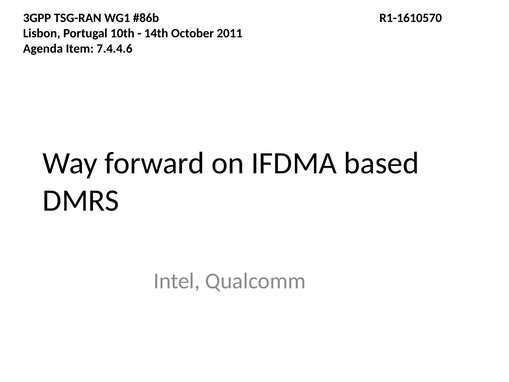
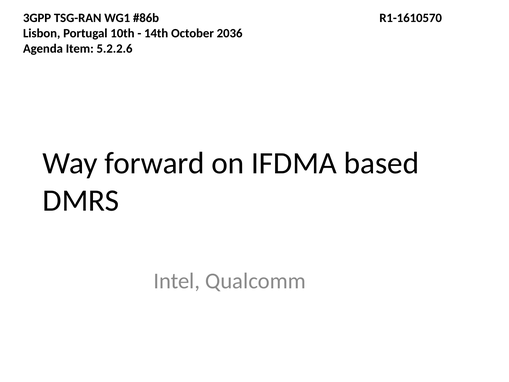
2011: 2011 -> 2036 (230, 33)
7.4.4.6: 7.4.4.6 -> 5.2.2.6 (115, 49)
